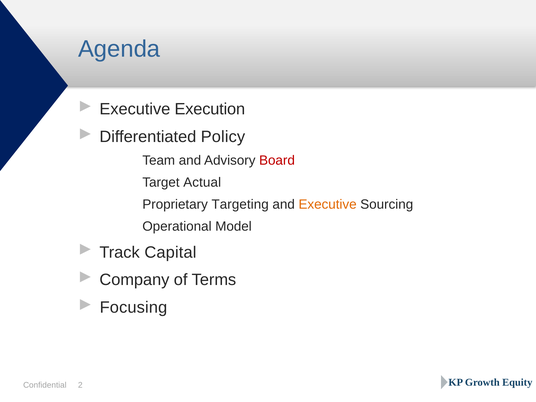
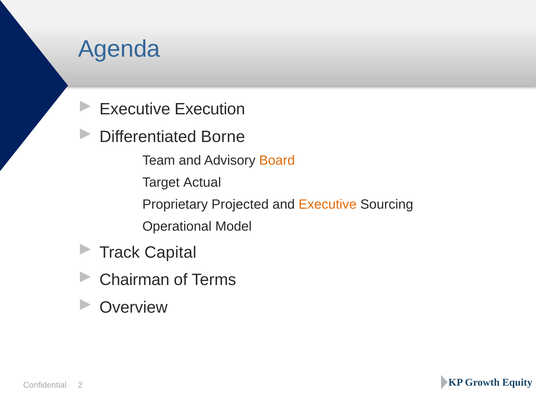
Policy: Policy -> Borne (223, 137)
Board colour: red -> orange (277, 160)
Targeting: Targeting -> Projected (240, 204)
Company: Company -> Chairman (134, 280)
Focusing: Focusing -> Overview (134, 308)
